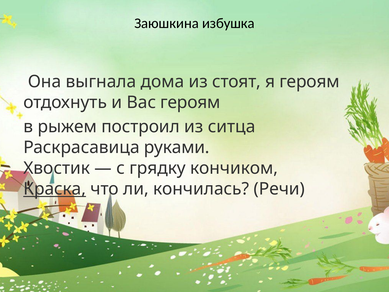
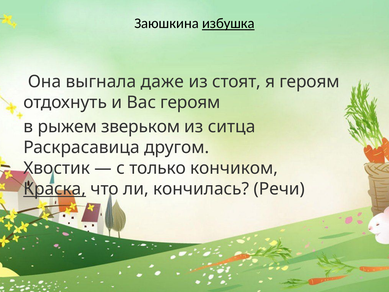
избушка underline: none -> present (228, 23)
дома: дома -> даже (162, 82)
построил: построил -> зверьком (141, 127)
руками: руками -> другом (177, 147)
грядку: грядку -> только (158, 168)
